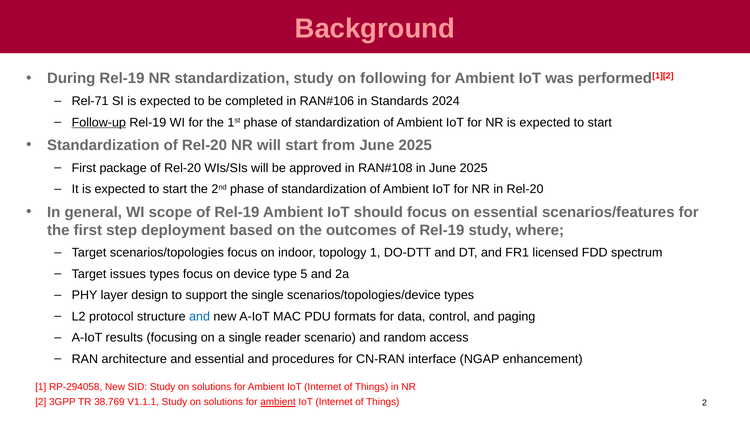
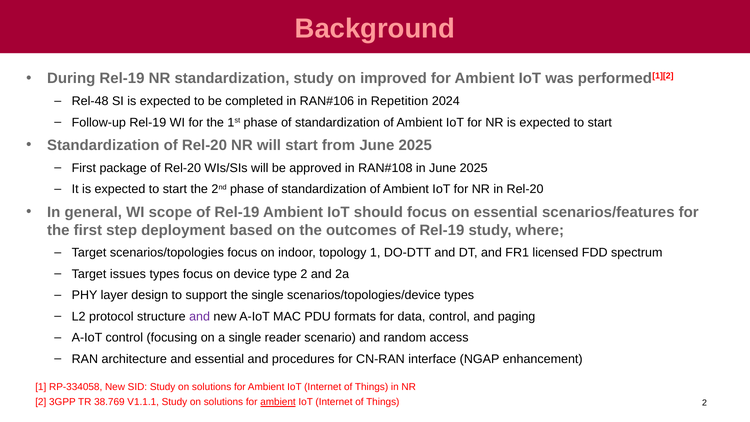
following: following -> improved (394, 79)
Rel-71: Rel-71 -> Rel-48 (90, 101)
Standards: Standards -> Repetition (400, 101)
Follow-up underline: present -> none (99, 122)
type 5: 5 -> 2 (304, 274)
and colour: blue -> purple (200, 316)
A-IoT results: results -> control (124, 338)
RP-294058: RP-294058 -> RP-334058 (76, 387)
